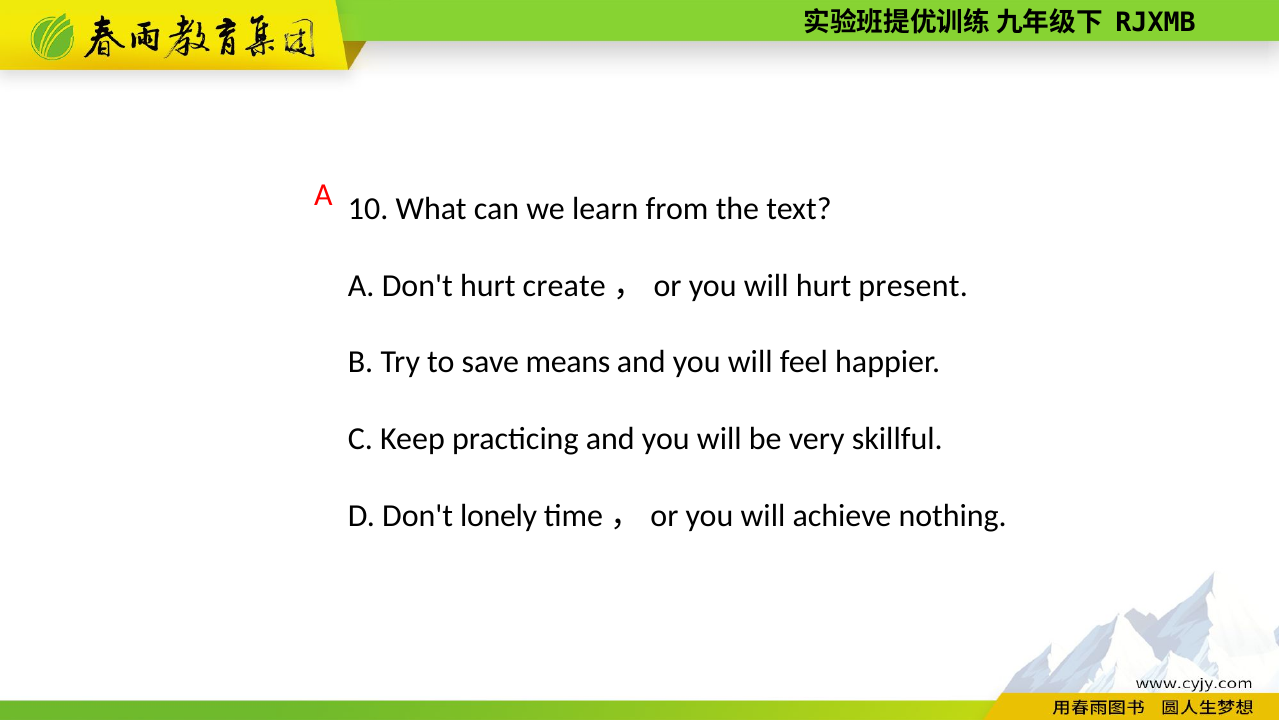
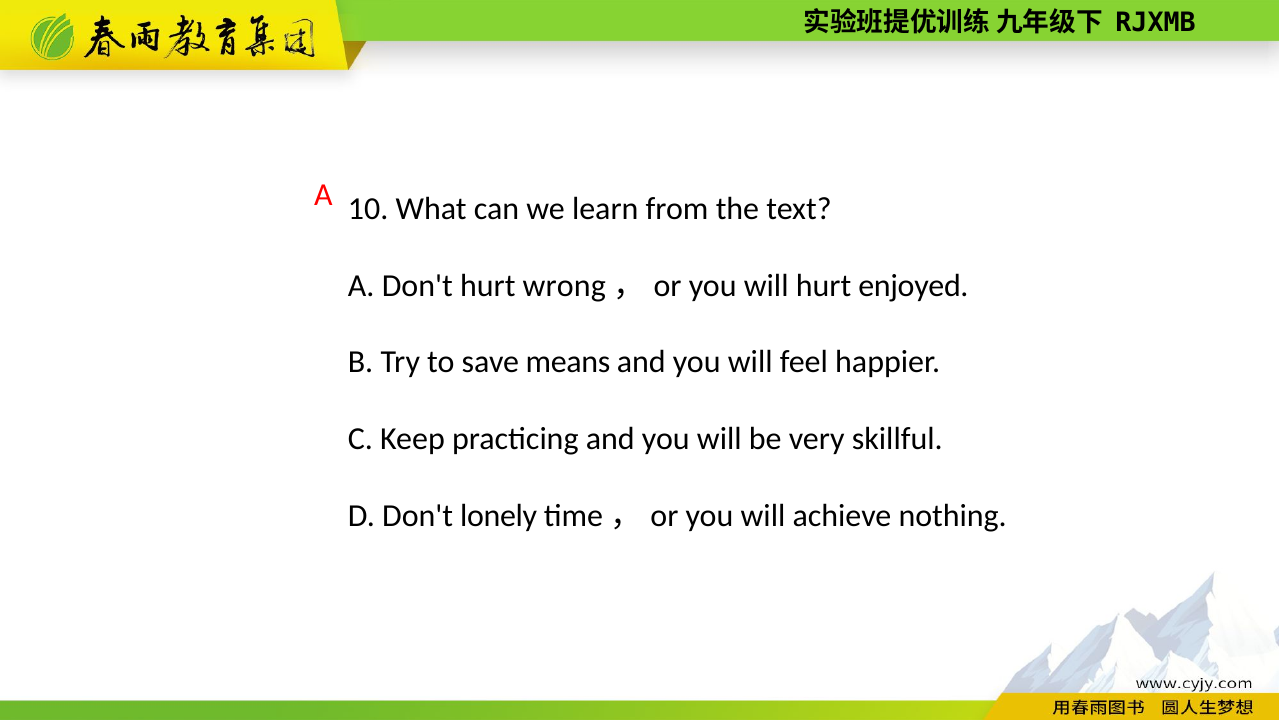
create: create -> wrong (564, 285)
present: present -> enjoyed (913, 285)
